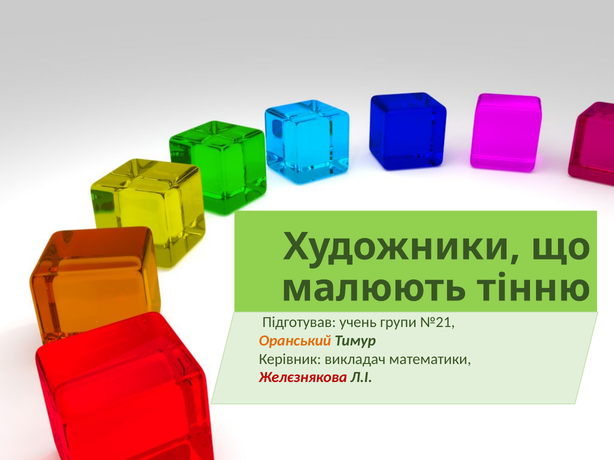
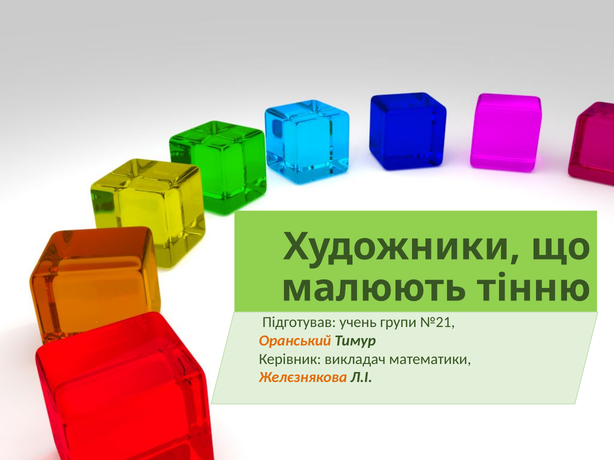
Желєзнякова colour: red -> orange (303, 378)
